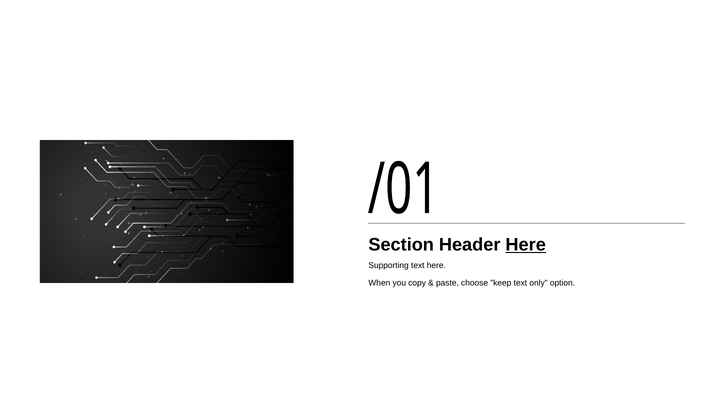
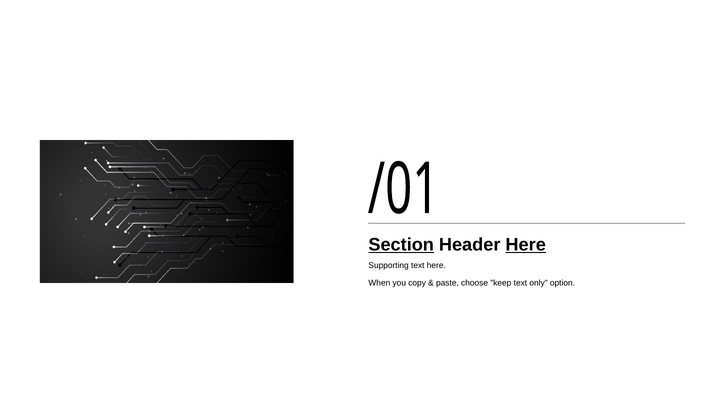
Section underline: none -> present (401, 245)
